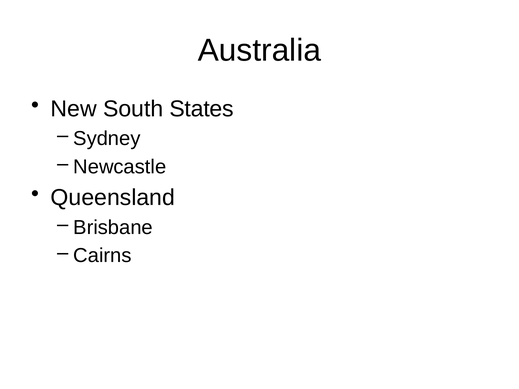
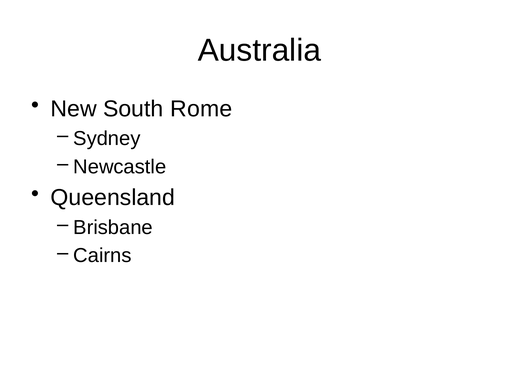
States: States -> Rome (201, 109)
